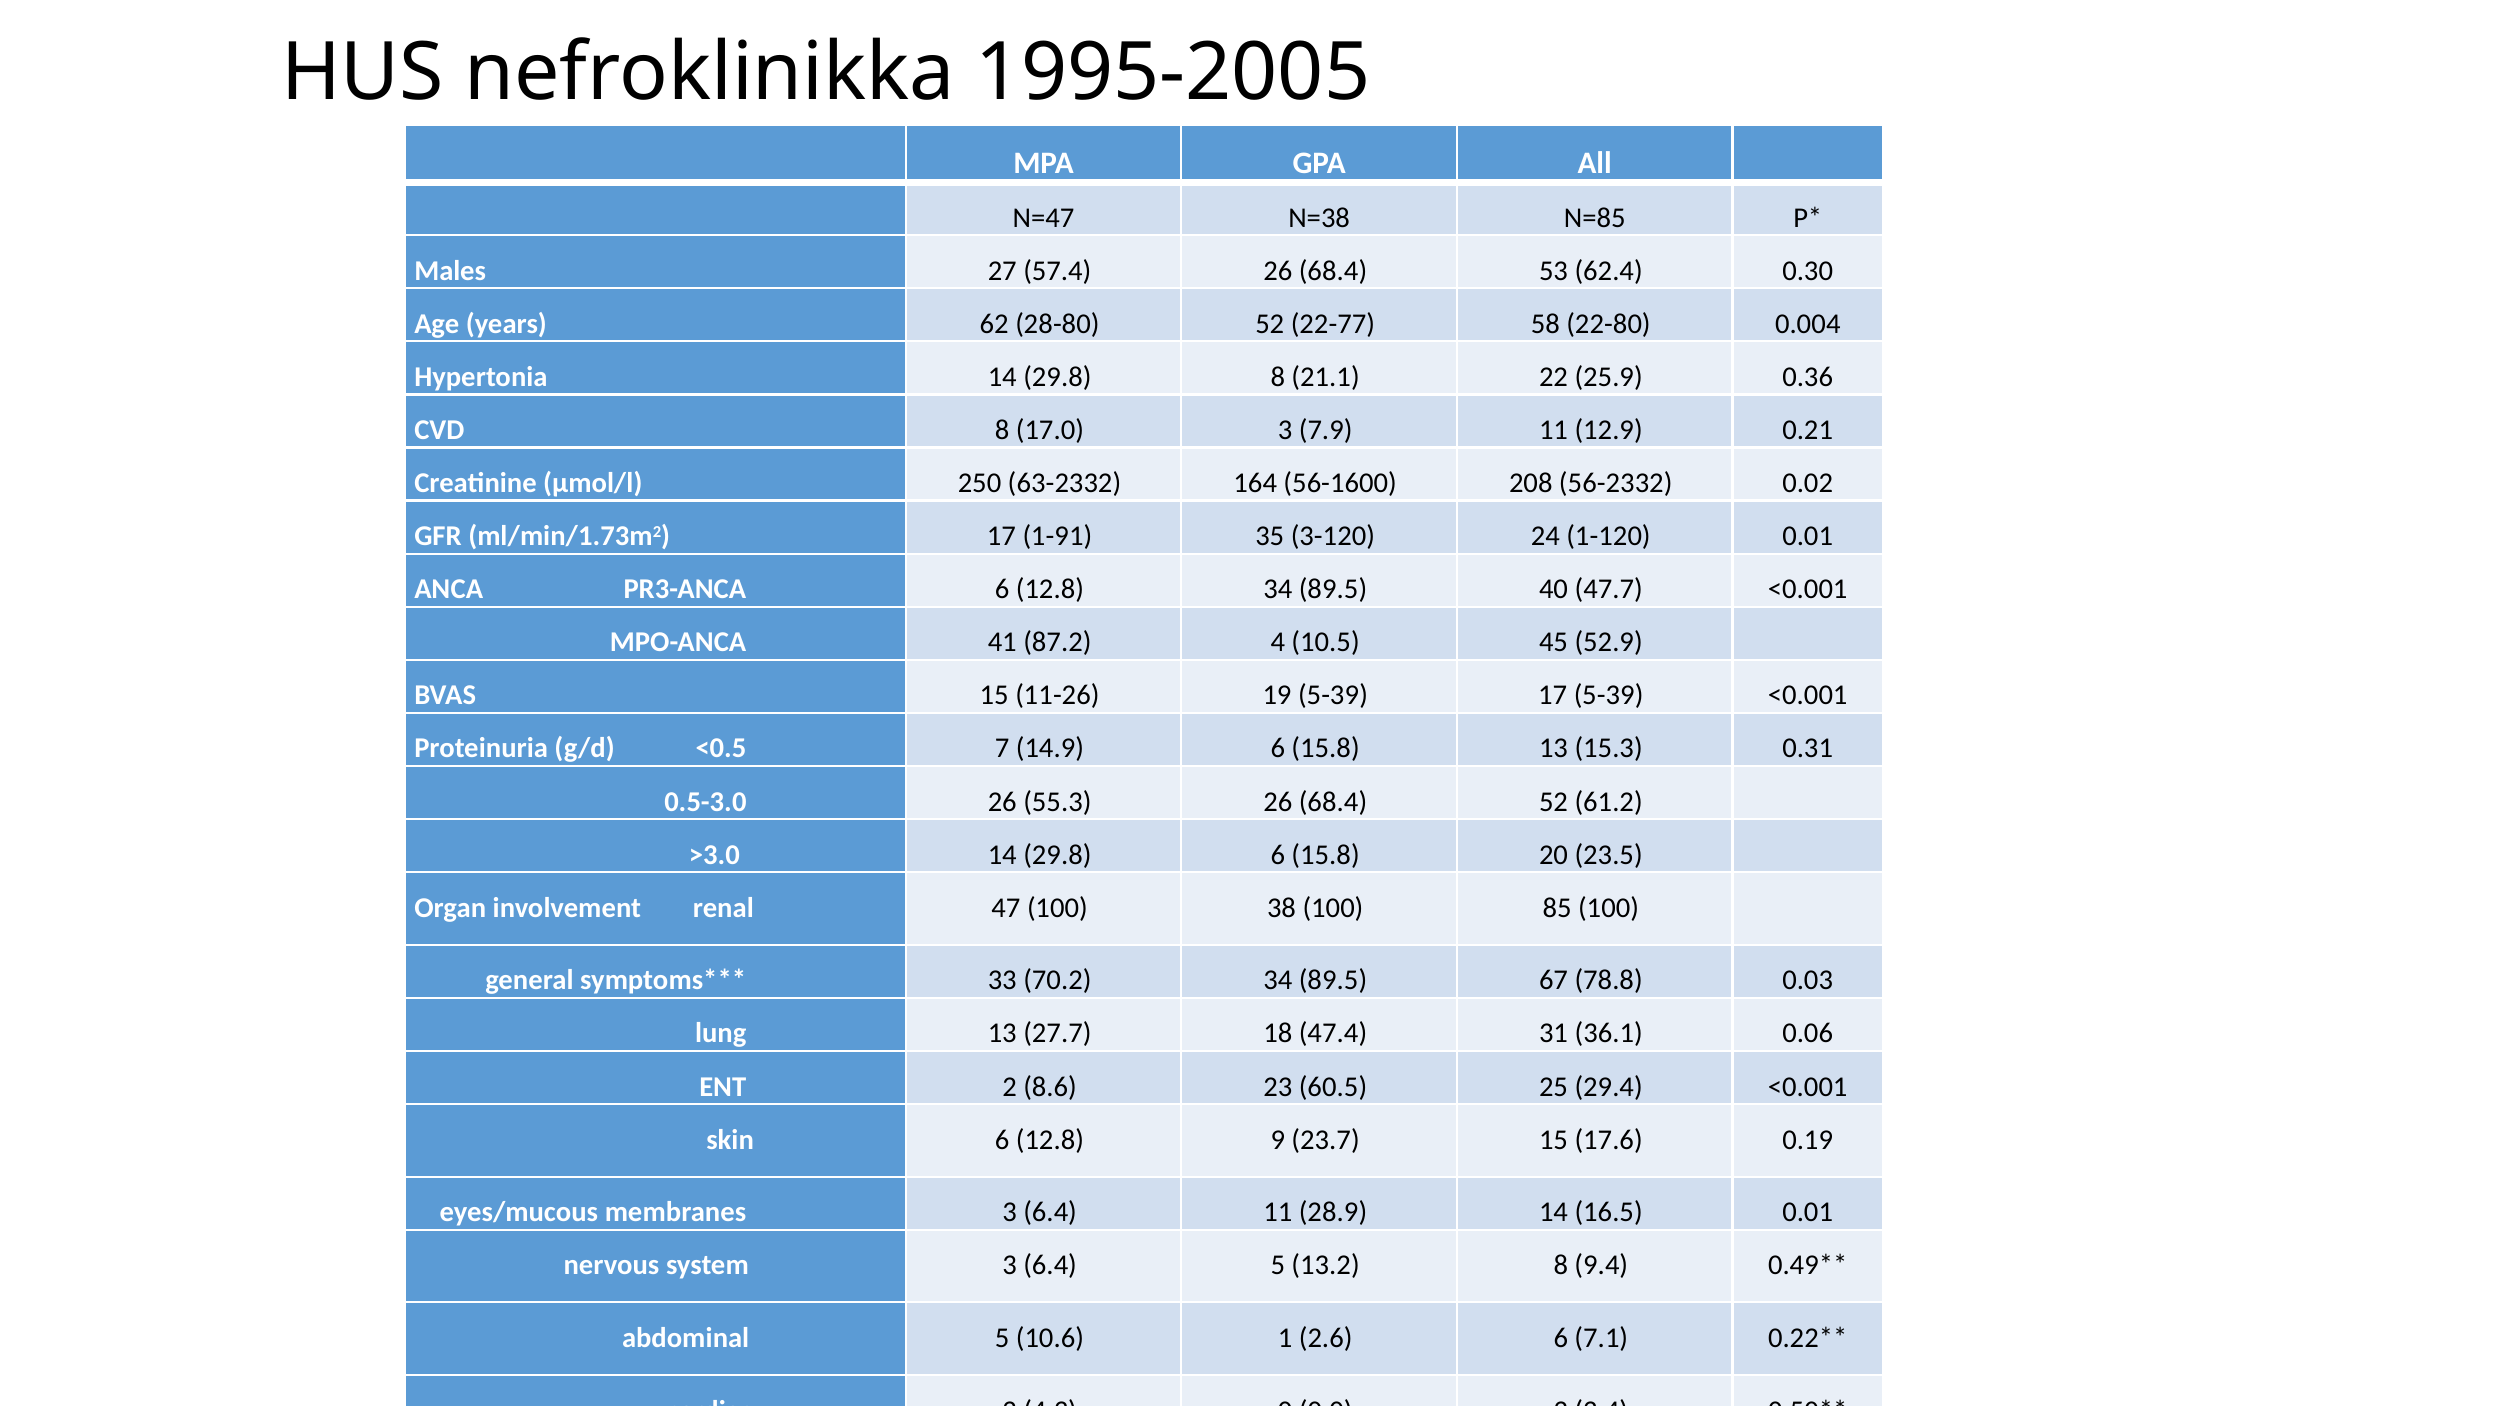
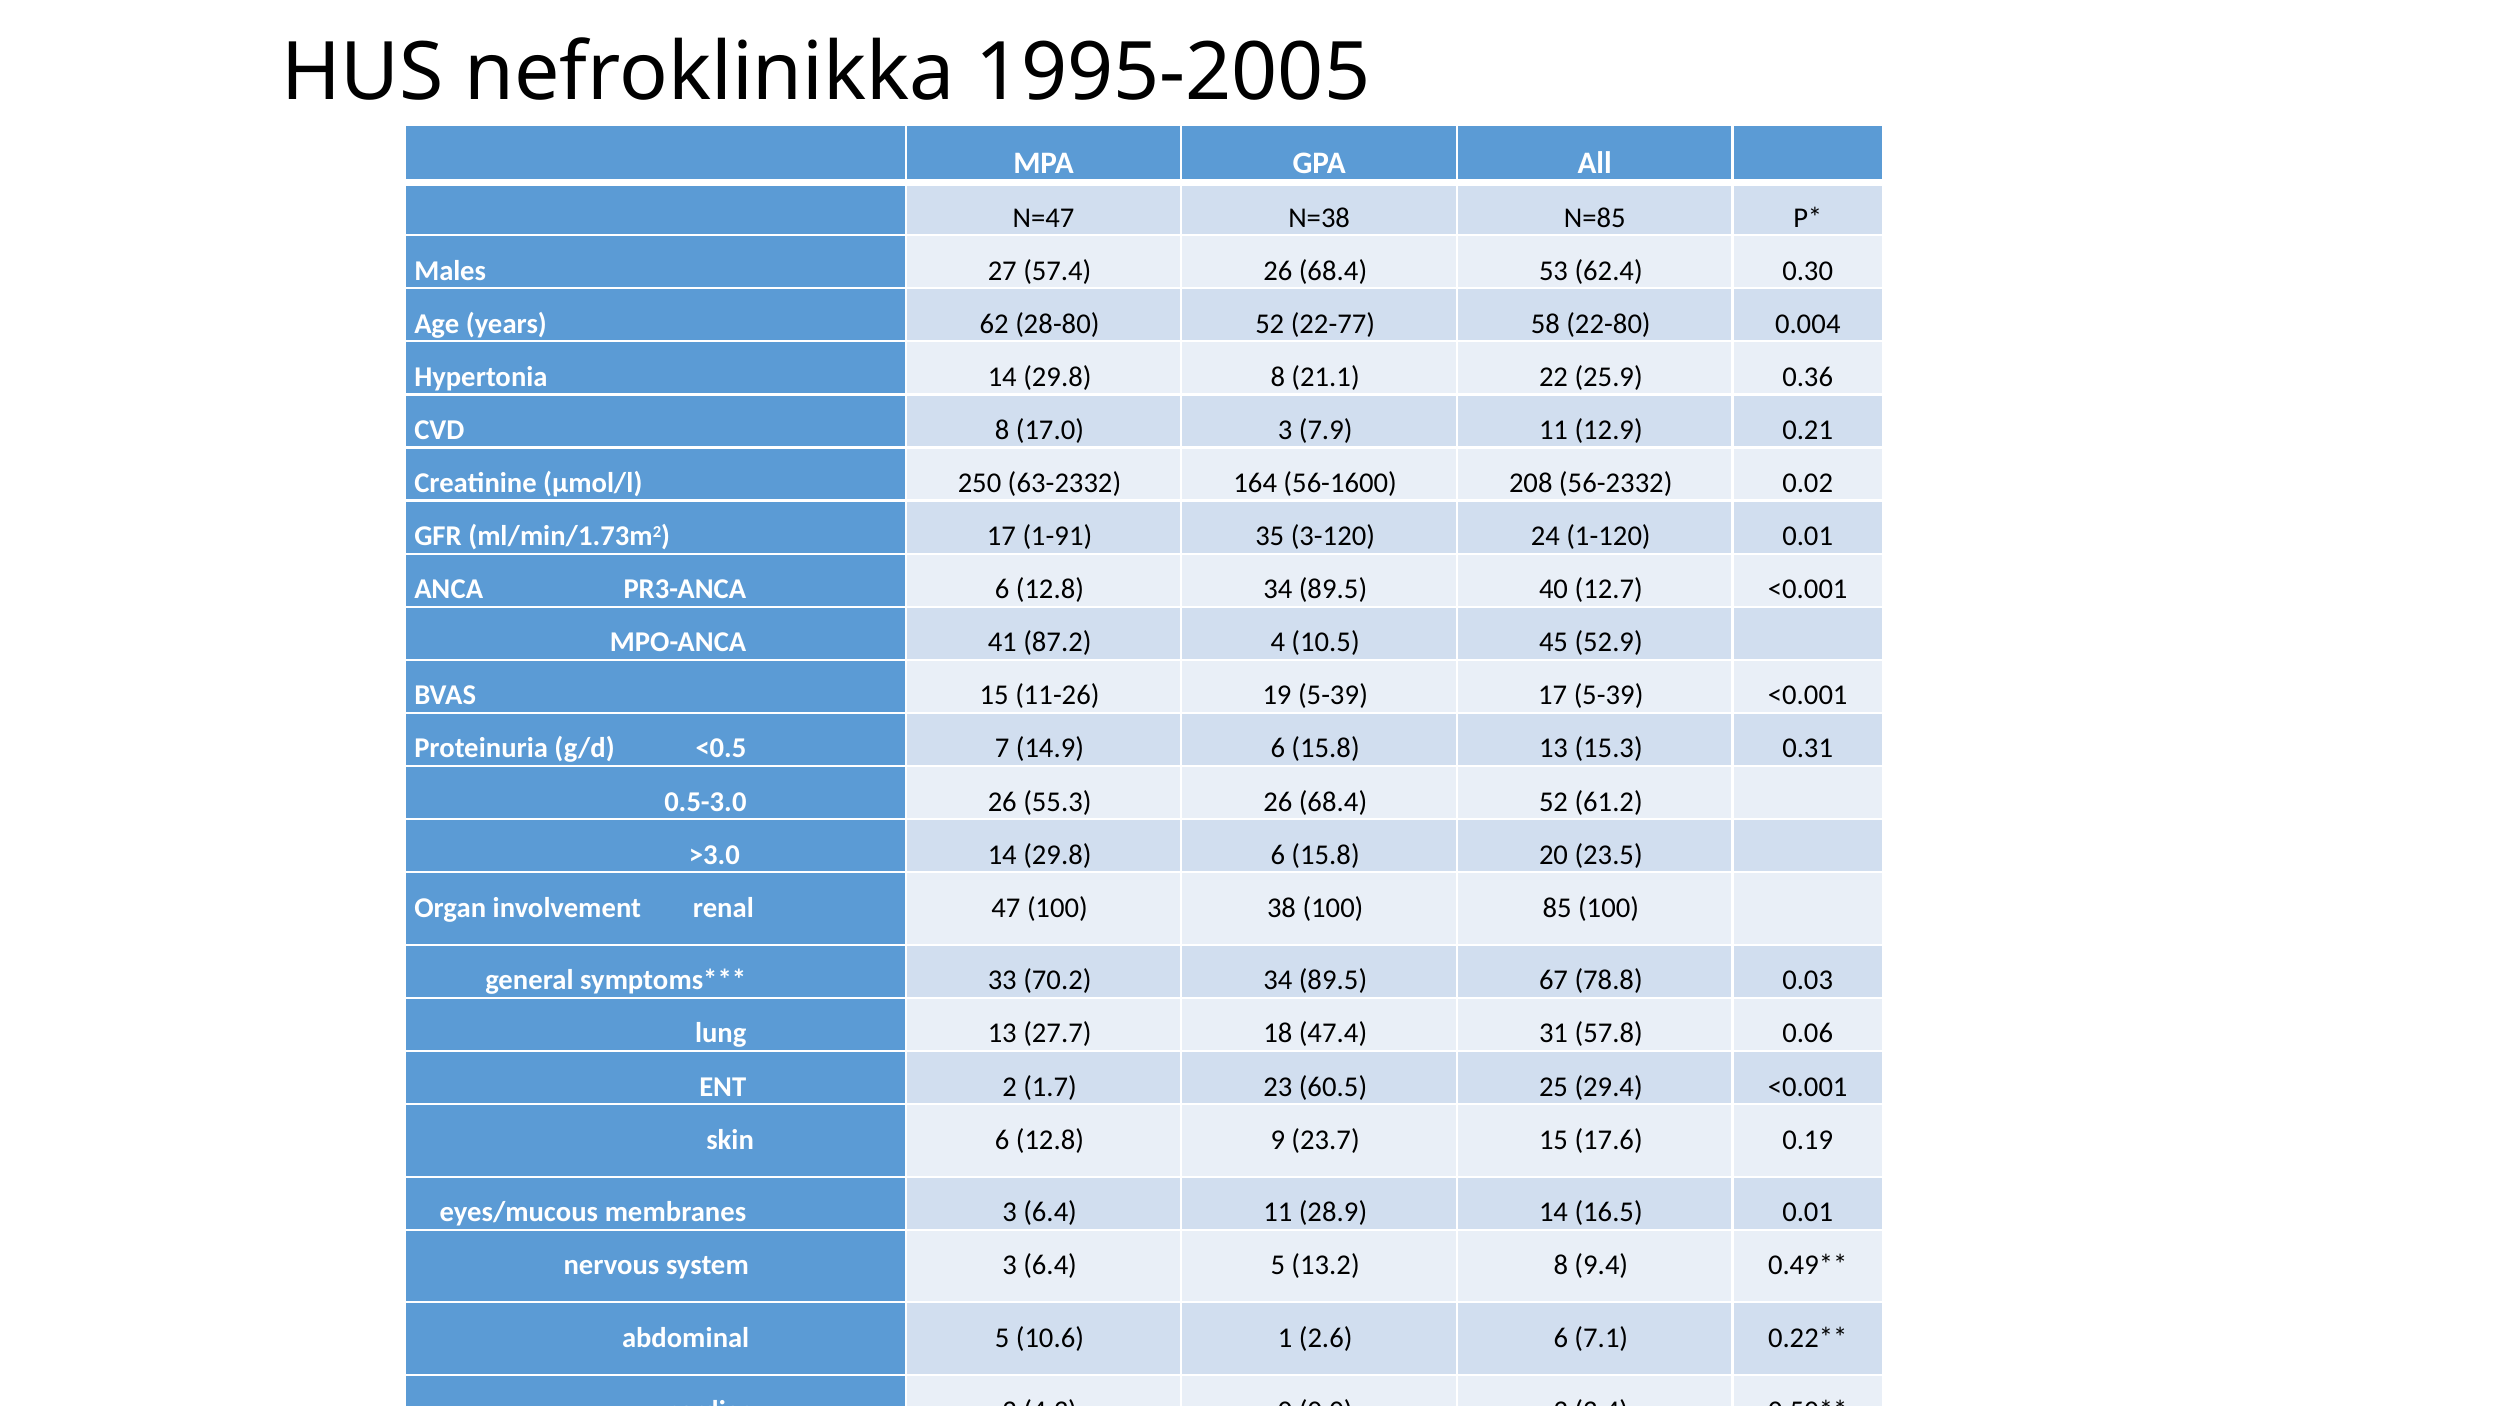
47.7: 47.7 -> 12.7 (1609, 589)
36.1: 36.1 -> 57.8 (1609, 1033)
8.6: 8.6 -> 1.7 (1050, 1086)
